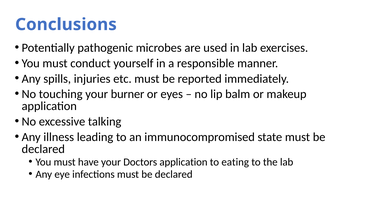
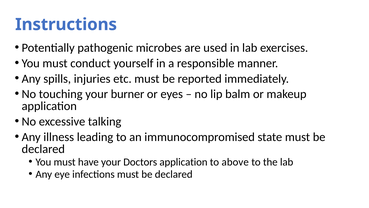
Conclusions: Conclusions -> Instructions (66, 24)
eating: eating -> above (235, 162)
